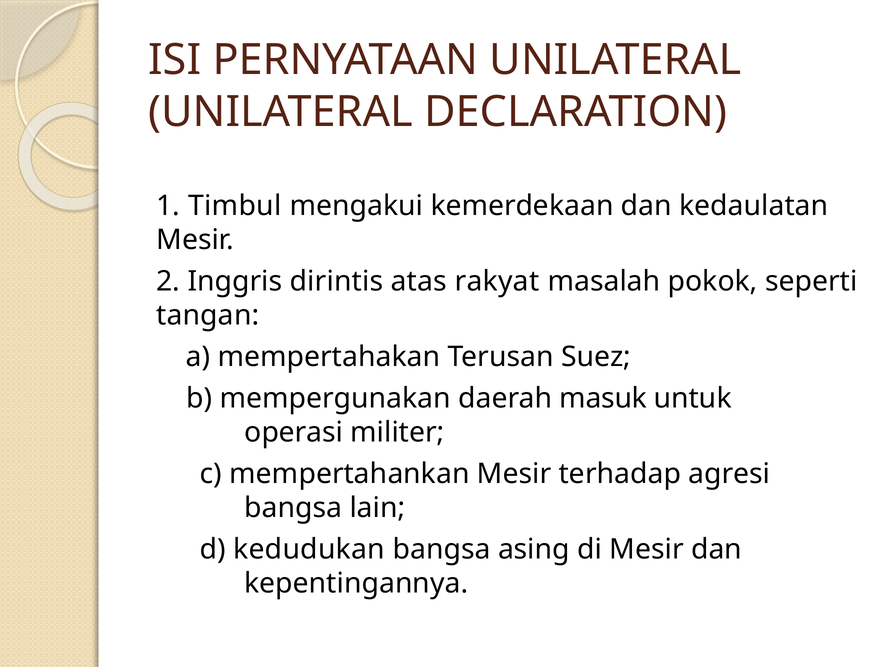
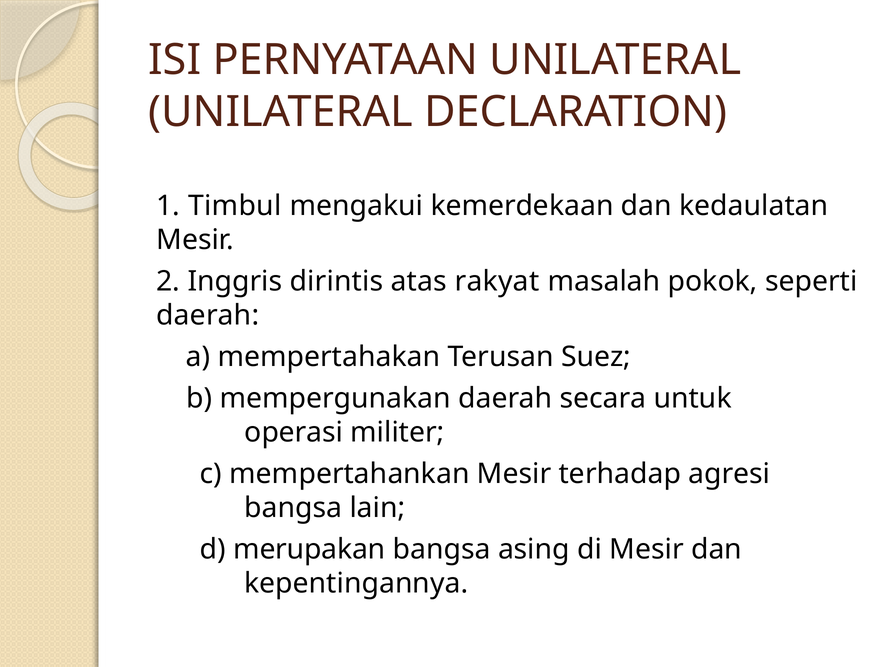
tangan: tangan -> daerah (208, 315)
masuk: masuk -> secara (603, 398)
kedudukan: kedudukan -> merupakan (309, 549)
